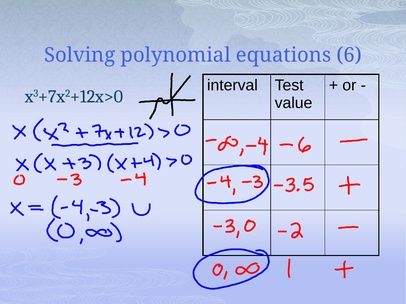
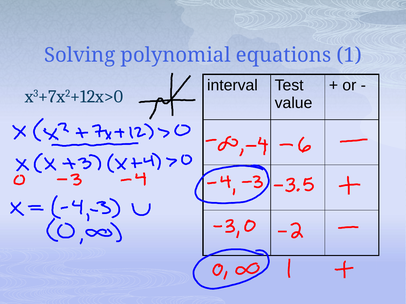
6: 6 -> 1 (349, 55)
